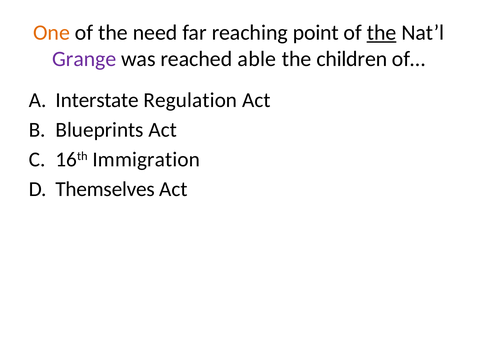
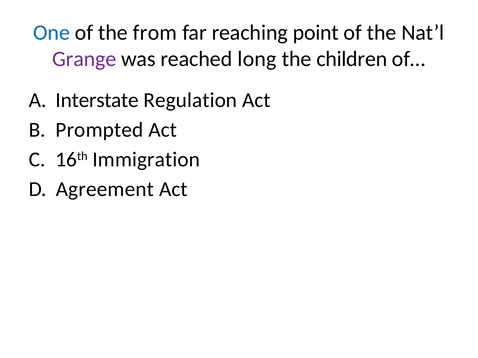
One colour: orange -> blue (52, 33)
need: need -> from (155, 33)
the underline: present -> none (382, 33)
able: able -> long (257, 59)
Blueprints: Blueprints -> Prompted (99, 130)
Themselves: Themselves -> Agreement (105, 190)
